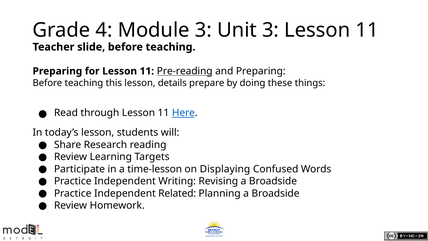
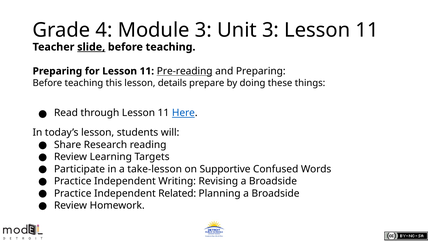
slide underline: none -> present (91, 47)
time-lesson: time-lesson -> take-lesson (155, 169)
Displaying: Displaying -> Supportive (225, 169)
